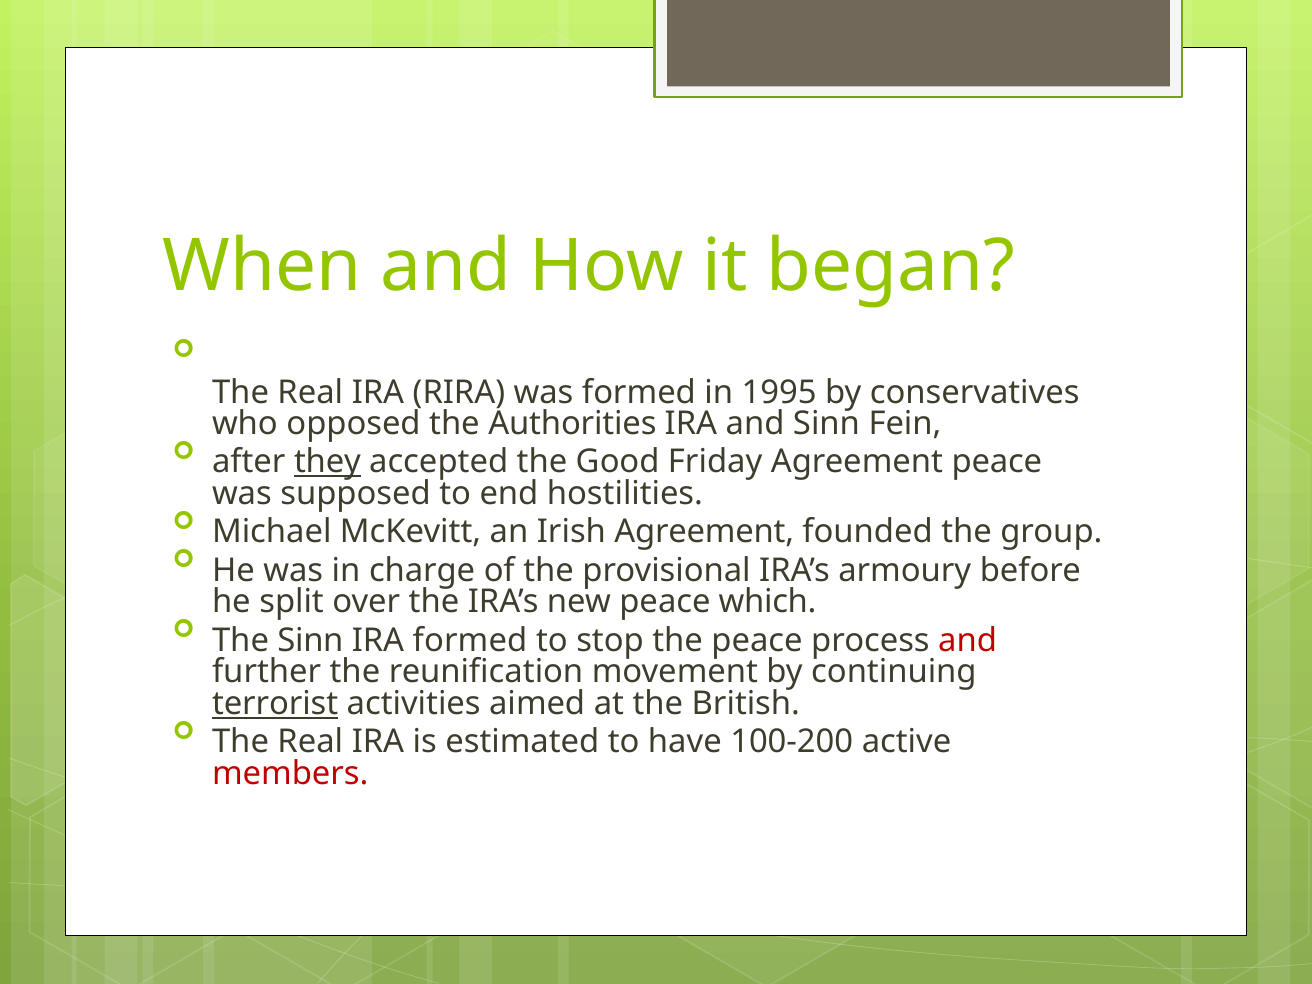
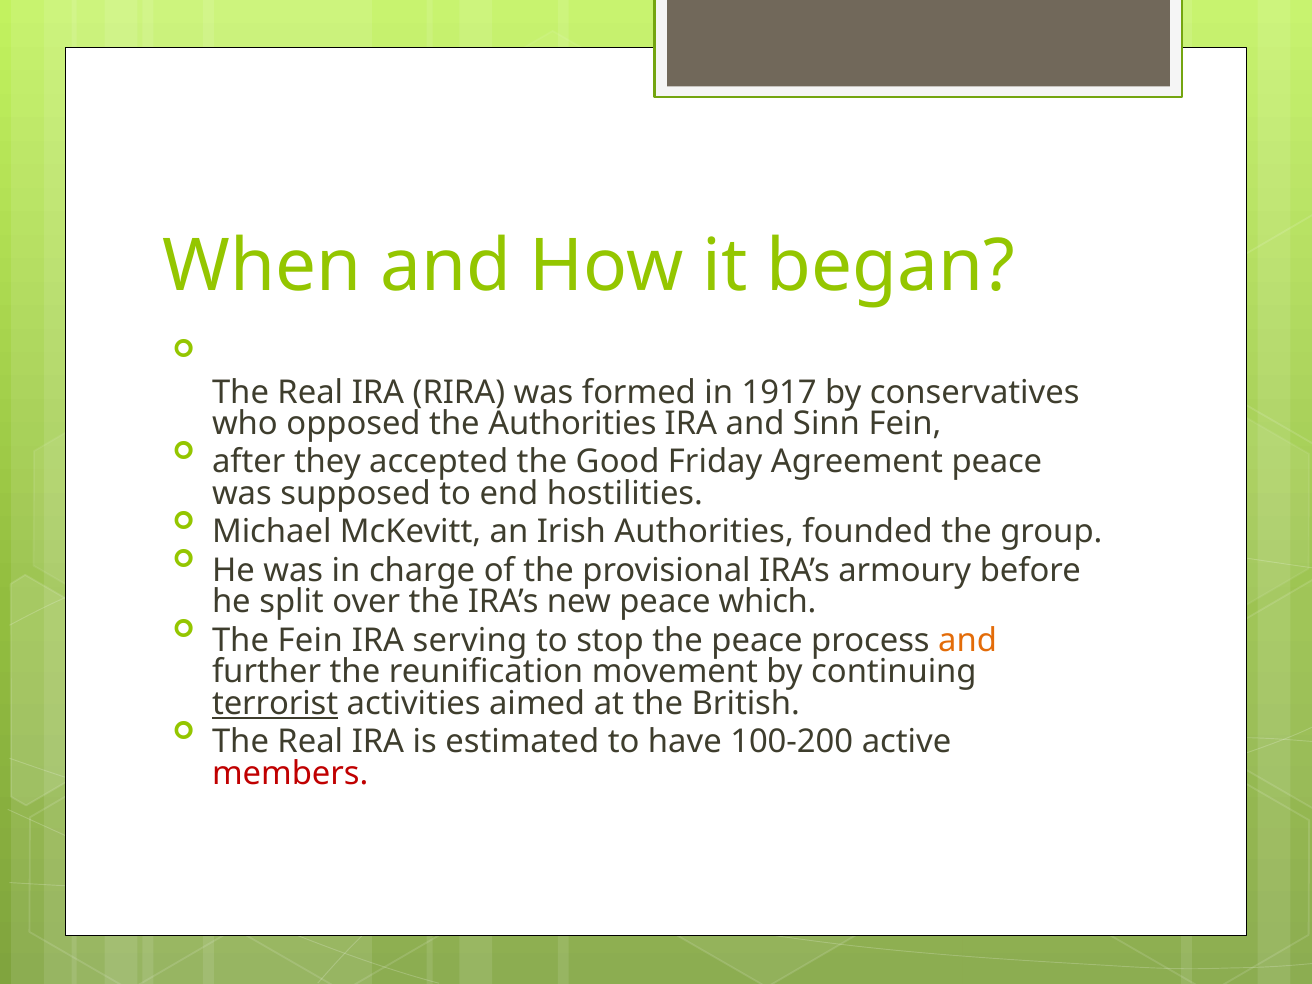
1995: 1995 -> 1917 (779, 392)
they underline: present -> none (327, 462)
Irish Agreement: Agreement -> Authorities (704, 532)
The Sinn: Sinn -> Fein (310, 641)
IRA formed: formed -> serving (470, 641)
and colour: red -> orange (968, 641)
